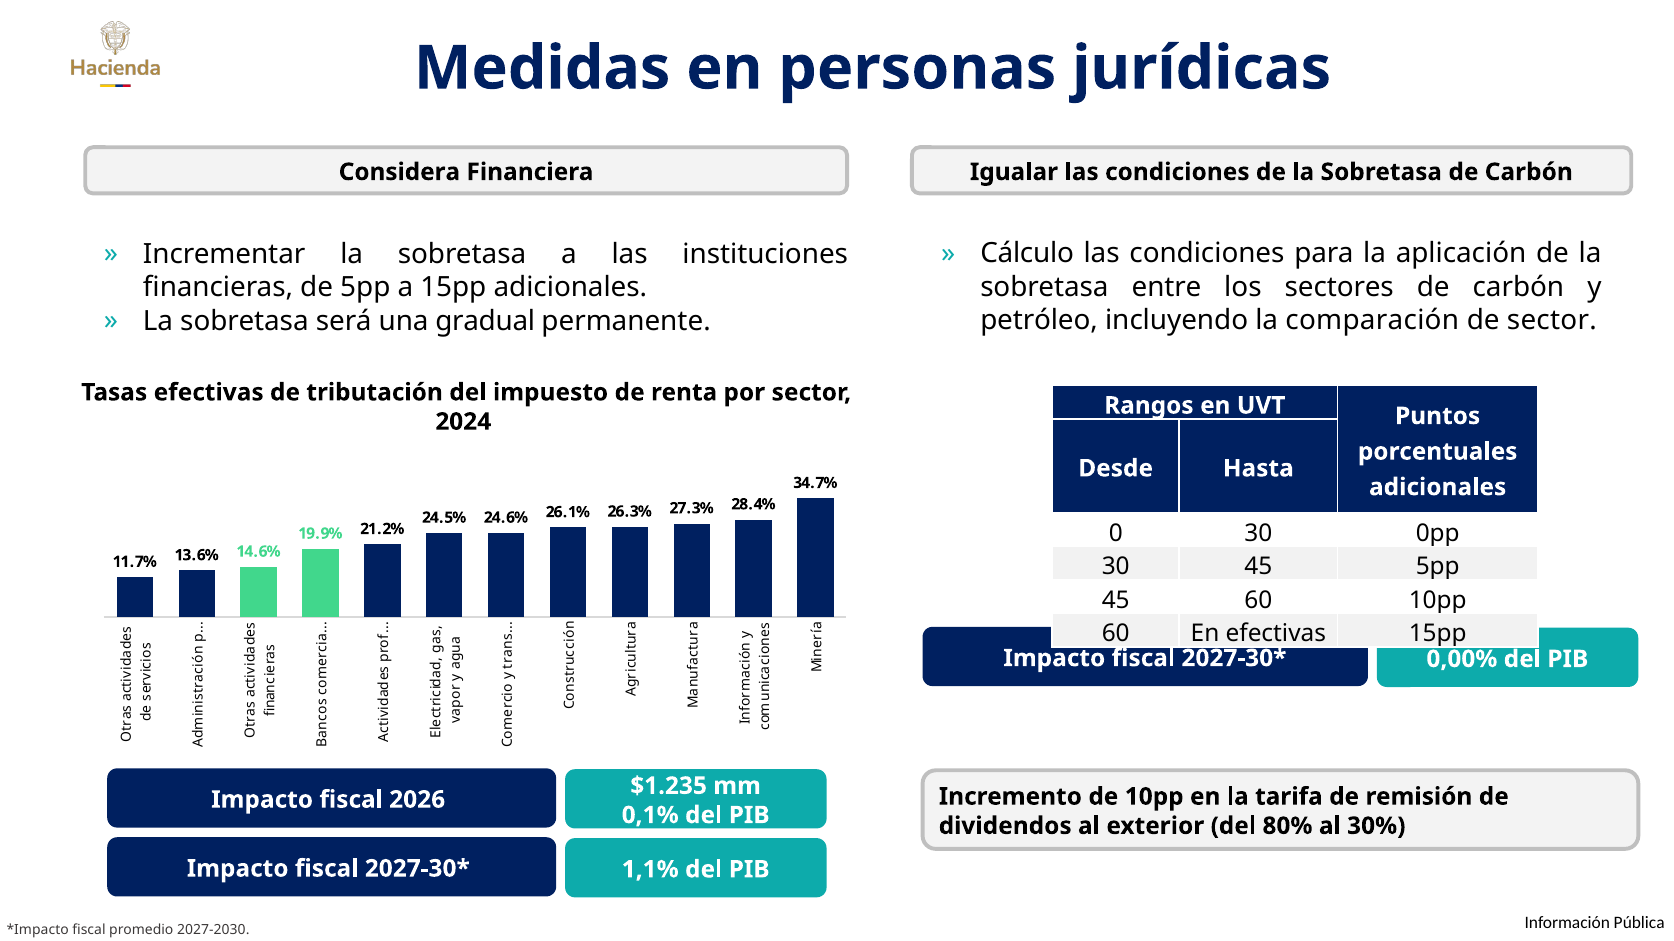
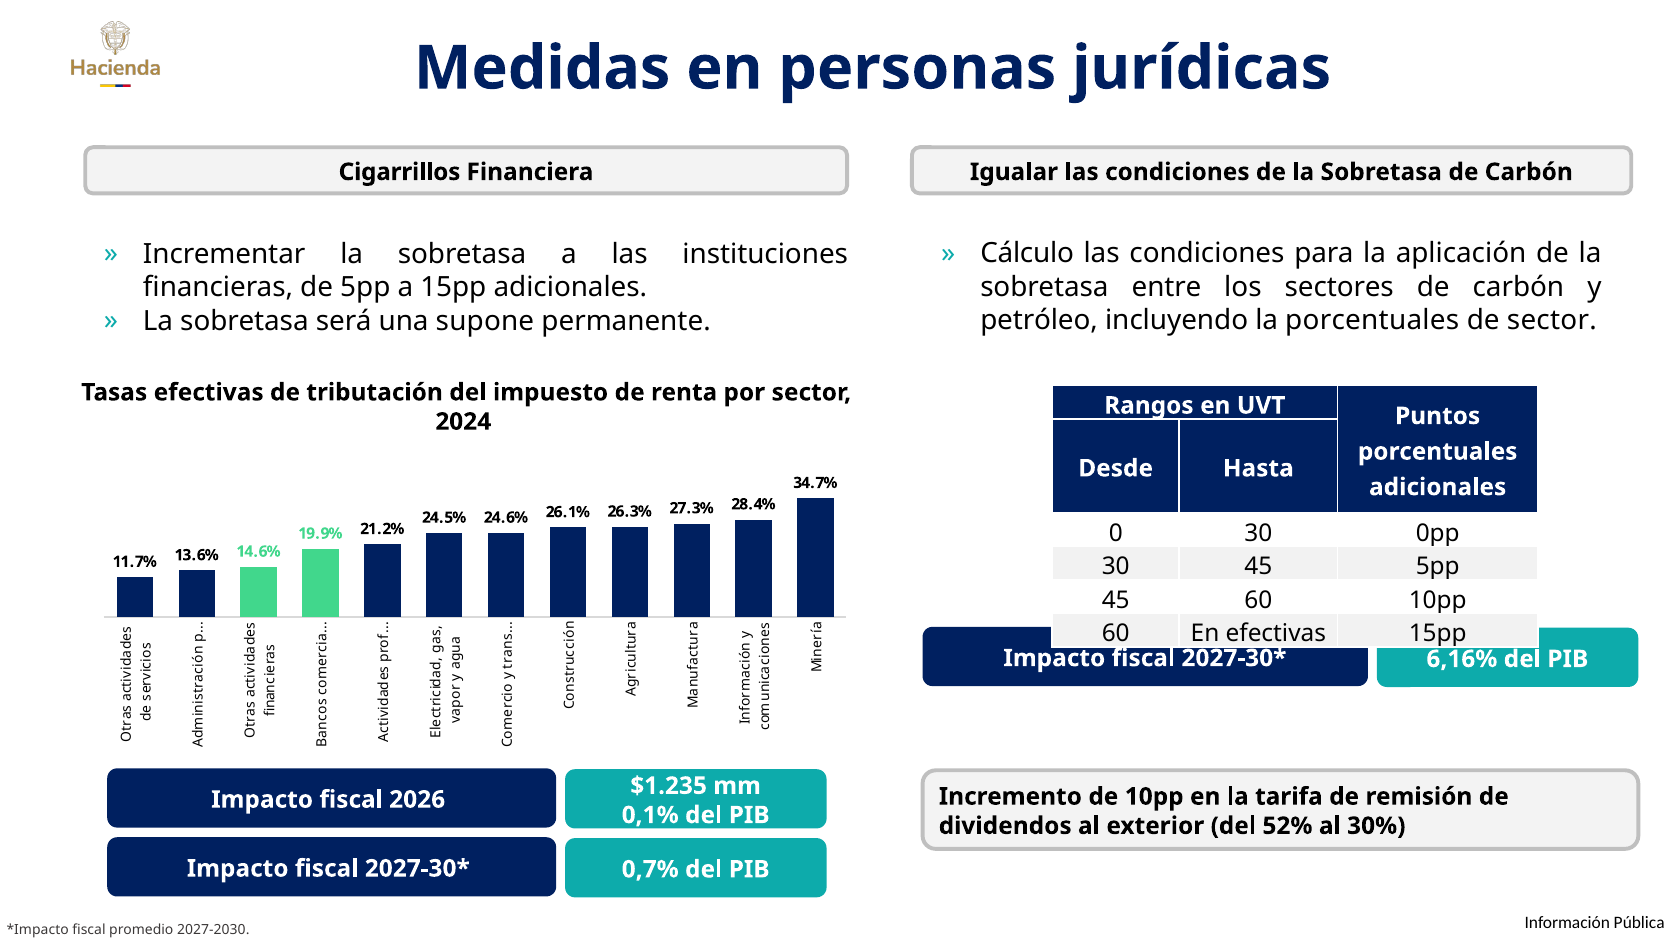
Considera: Considera -> Cigarrillos (399, 172)
la comparación: comparación -> porcentuales (1372, 321)
gradual: gradual -> supone (485, 321)
0,00%: 0,00% -> 6,16% (1462, 659)
80%: 80% -> 52% (1287, 826)
1,1%: 1,1% -> 0,7% (650, 870)
